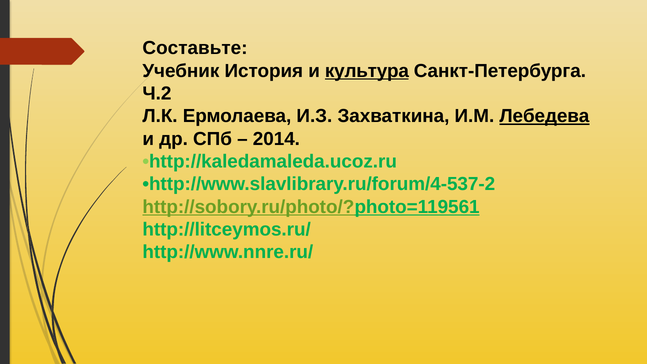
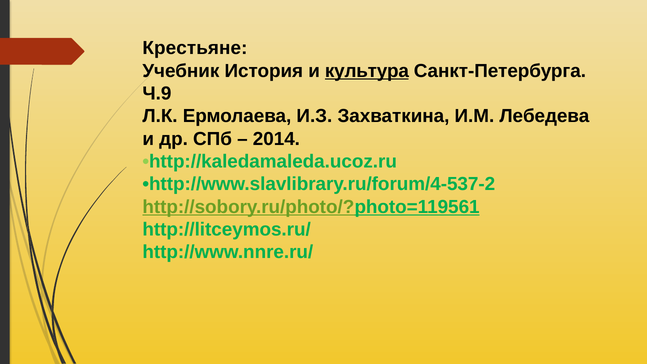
Составьте: Составьте -> Крестьяне (195, 48)
Ч.2: Ч.2 -> Ч.9 (157, 94)
Лебедева underline: present -> none (544, 116)
